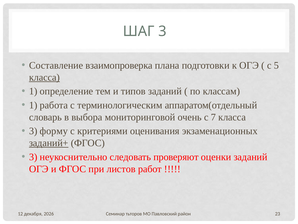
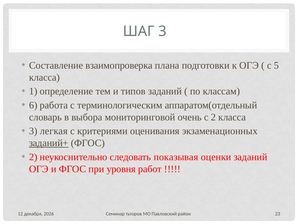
класса underline: present -> none (44, 77)
1: 1 -> 6 (33, 105)
с 7: 7 -> 2 (213, 117)
форму: форму -> легкая (54, 131)
3: 3 -> 2 (33, 157)
проверяют: проверяют -> показывая (176, 157)
листов: листов -> уровня (121, 169)
